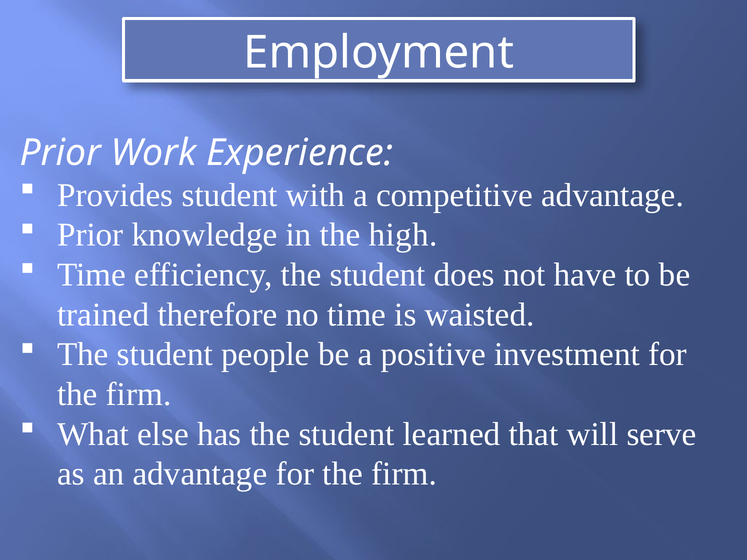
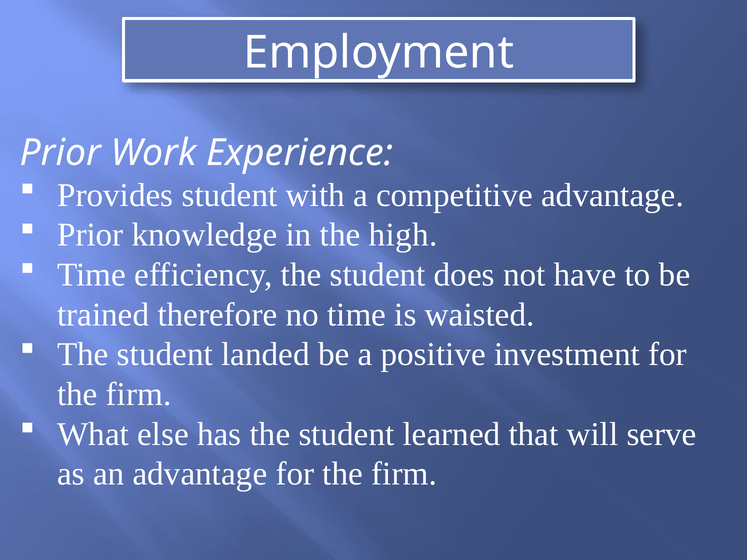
people: people -> landed (265, 355)
